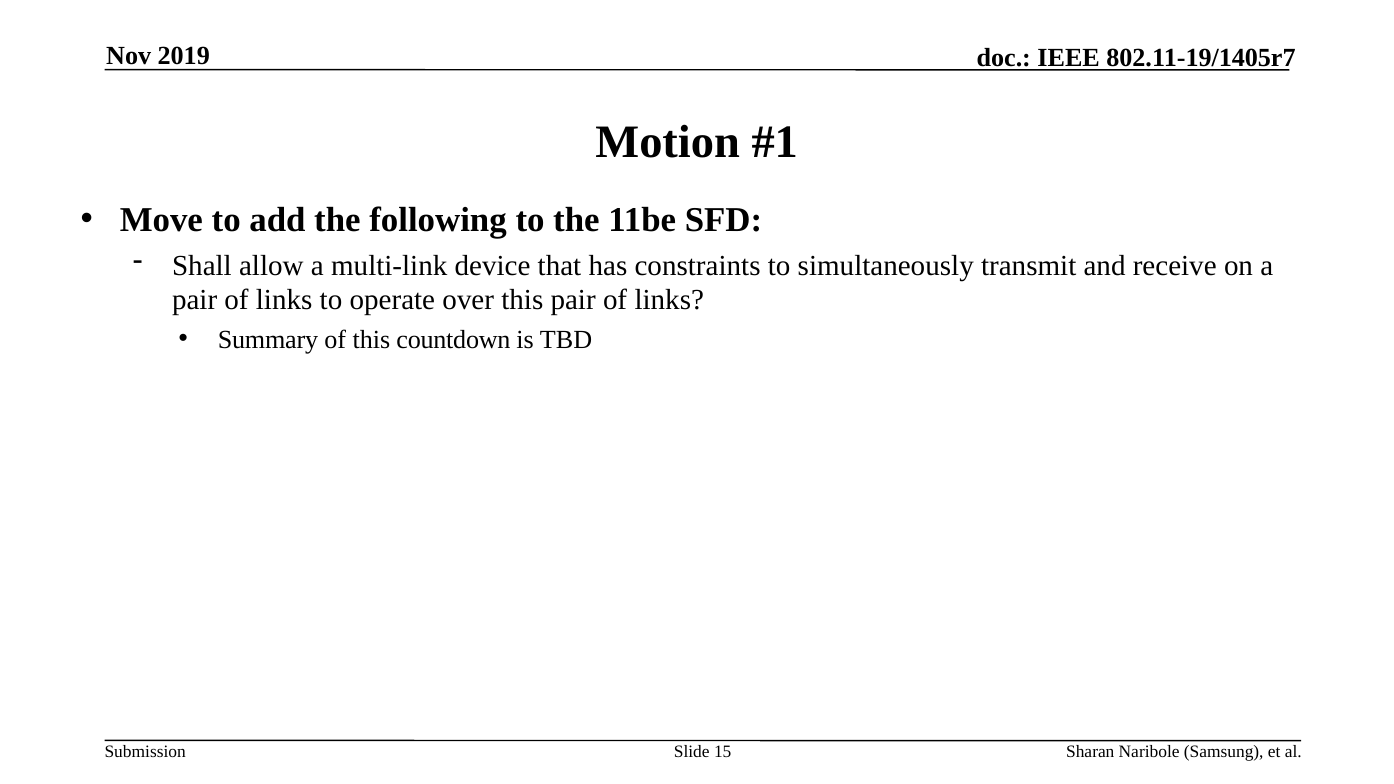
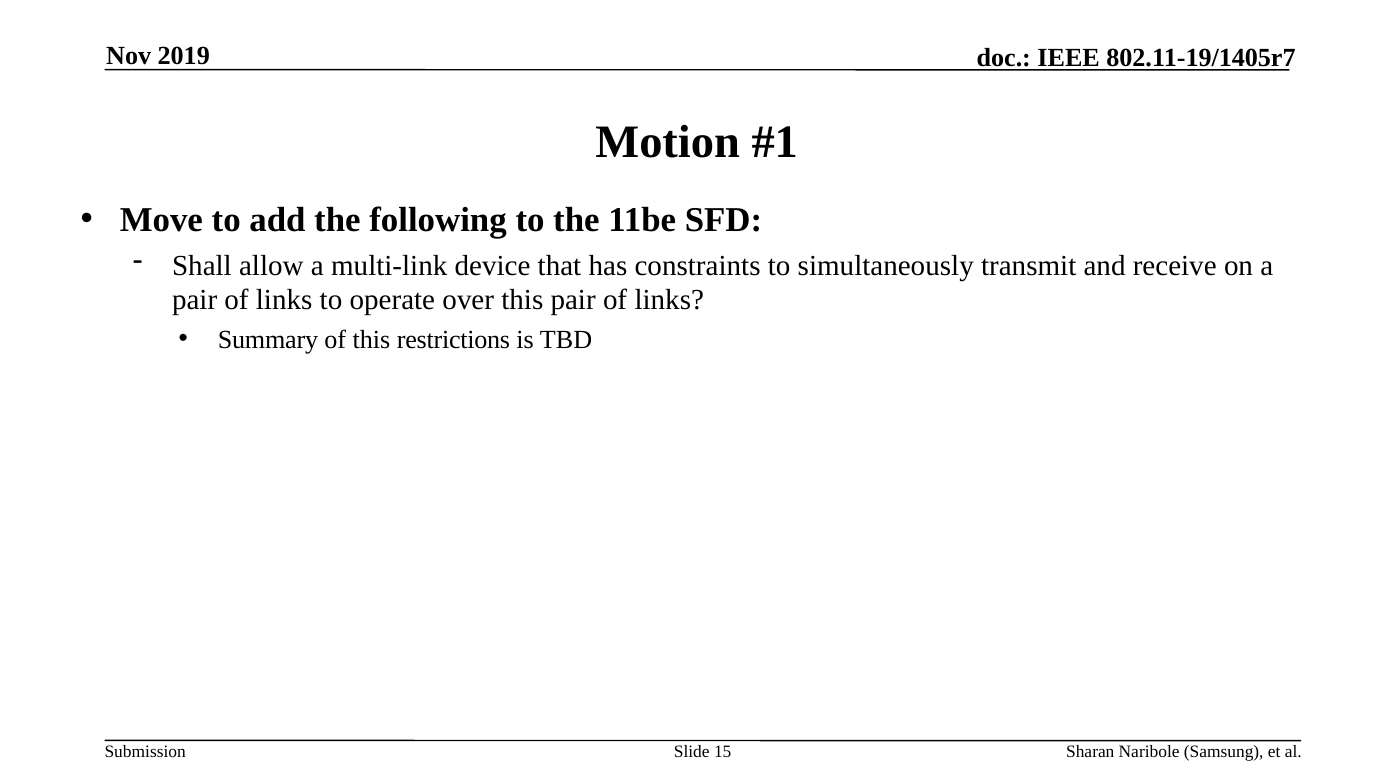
countdown: countdown -> restrictions (453, 340)
